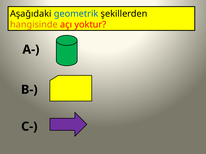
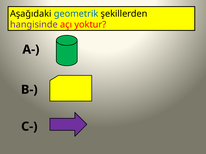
hangisinde colour: orange -> purple (34, 25)
